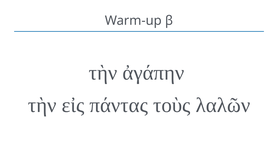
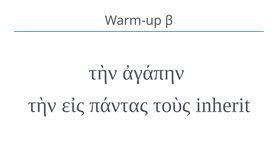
λαλῶν: λαλῶν -> inherit (223, 106)
